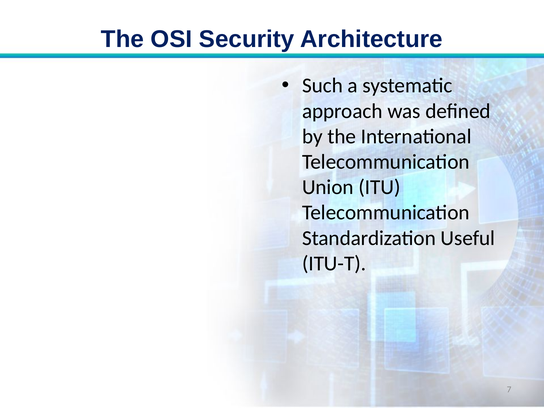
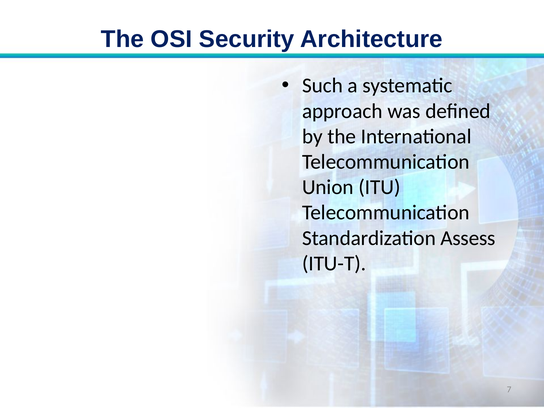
Useful: Useful -> Assess (468, 238)
